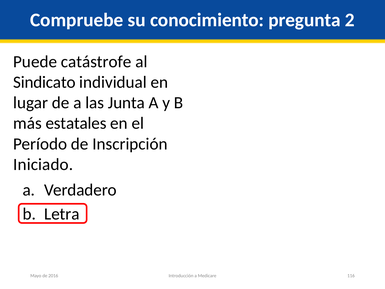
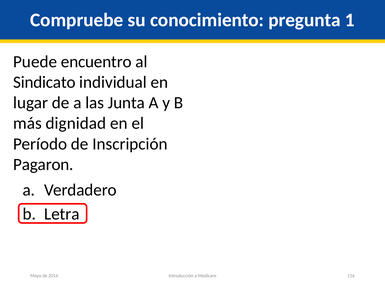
2: 2 -> 1 (350, 20)
catástrofe: catástrofe -> encuentro (96, 62)
estatales: estatales -> dignidad (76, 123)
Iniciado: Iniciado -> Pagaron (43, 164)
